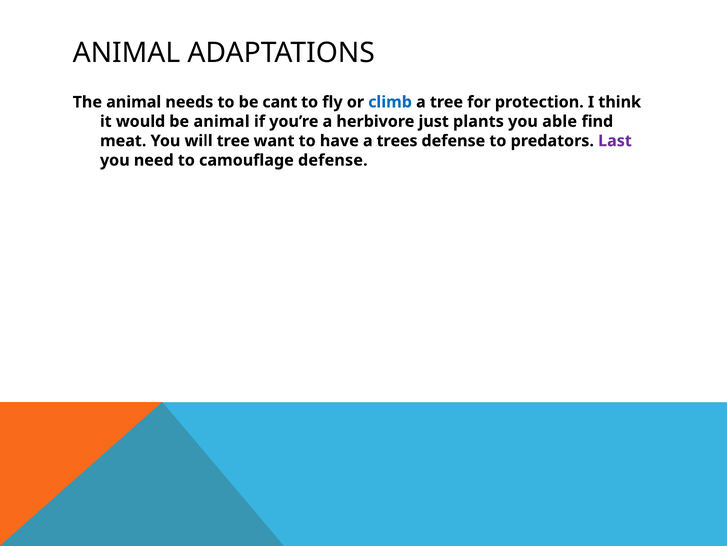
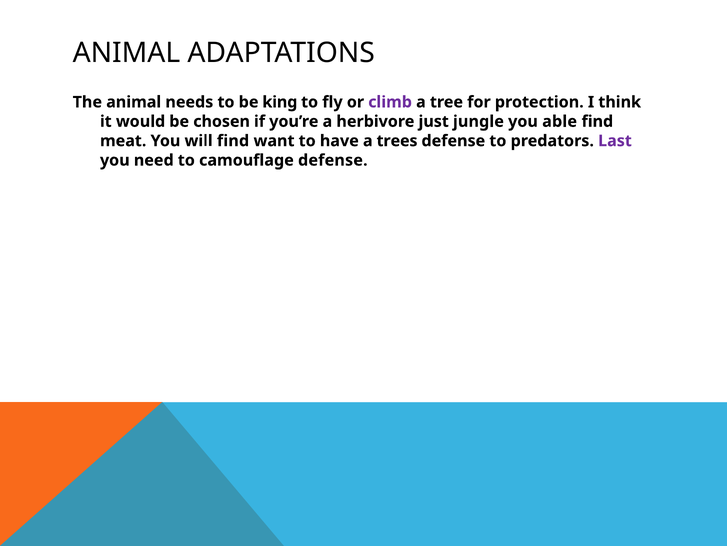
cant: cant -> king (280, 102)
climb colour: blue -> purple (390, 102)
be animal: animal -> chosen (222, 121)
plants: plants -> jungle (478, 121)
will tree: tree -> find (233, 141)
